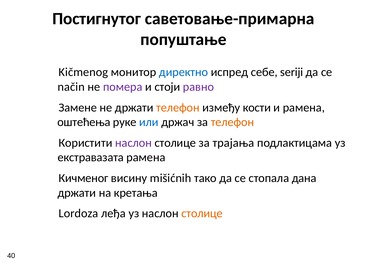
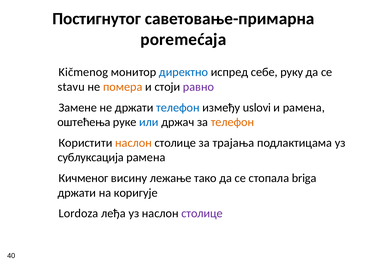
попуштање: попуштање -> poremećaja (183, 40)
seriji: seriji -> руку (292, 72)
način: način -> stavu (71, 87)
помера colour: purple -> orange (123, 87)
телефон colour: orange -> blue (178, 108)
кости: кости -> uslovi (257, 108)
наслон colour: purple -> orange (133, 143)
екстравазата: екстравазата -> сублуксација (91, 158)
mišićnih: mišićnih -> лежање (171, 178)
дана: дана -> briga (304, 178)
кретања: кретања -> коригује (136, 193)
столице colour: orange -> purple (202, 214)
